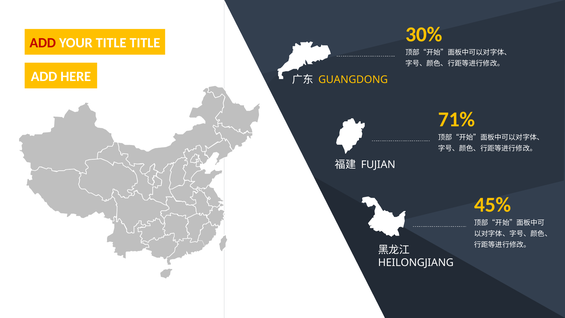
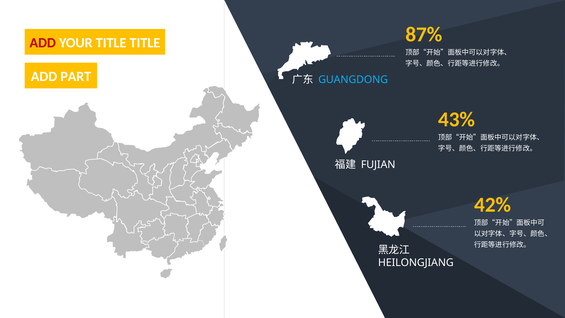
30%: 30% -> 87% (424, 35)
HERE: HERE -> PART (76, 76)
GUANGDONG colour: yellow -> light blue (353, 80)
71%: 71% -> 43% (456, 119)
45%: 45% -> 42% (493, 205)
